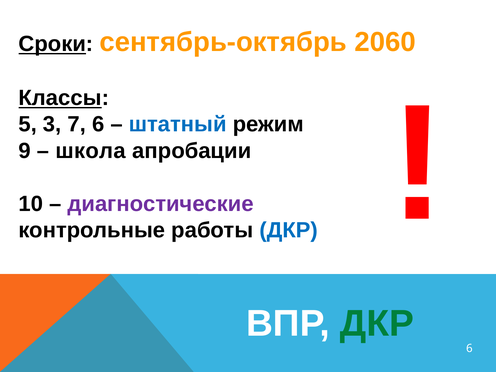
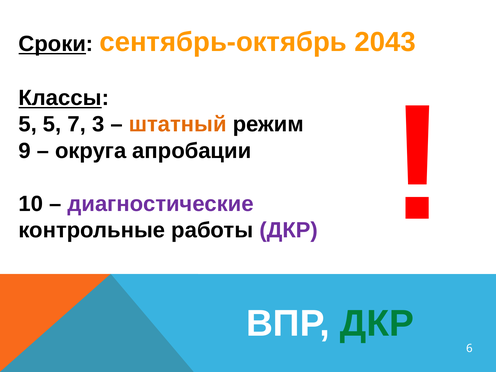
2060: 2060 -> 2043 (385, 42)
5 3: 3 -> 5 (52, 124)
7 6: 6 -> 3 (98, 124)
штатный colour: blue -> orange (178, 124)
школа: школа -> округа (91, 151)
ДКР colour: blue -> purple (289, 230)
